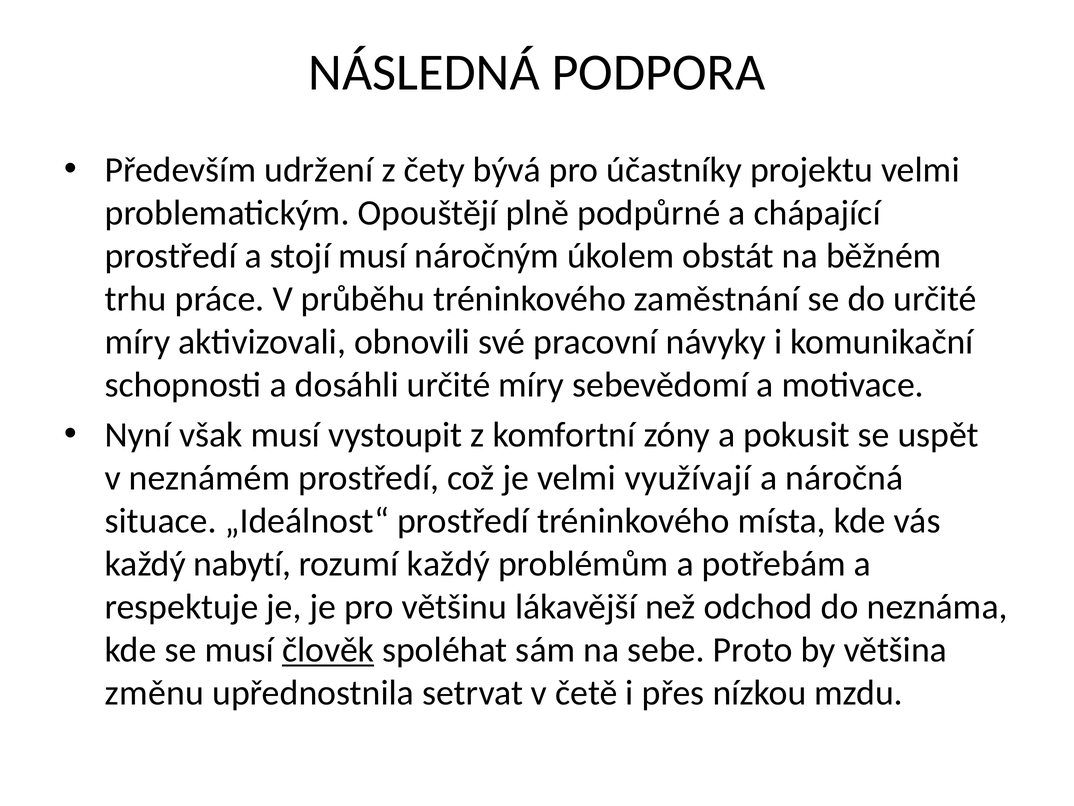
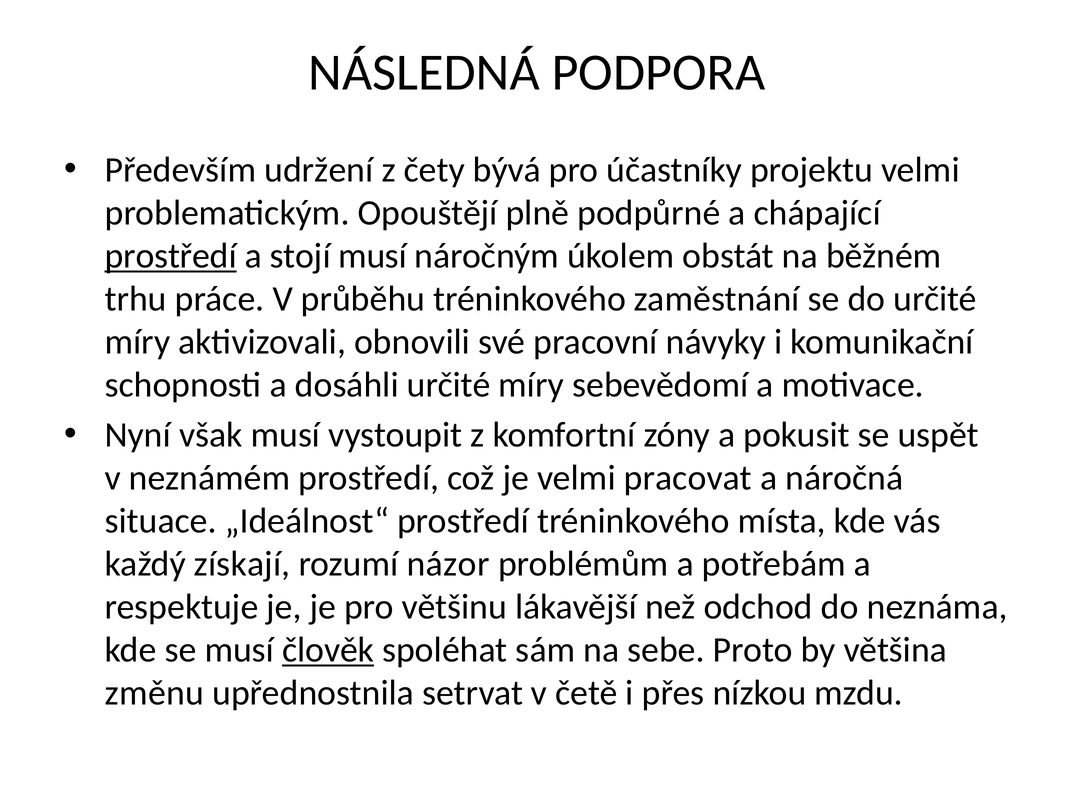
prostředí underline: none -> present (171, 256)
využívají: využívají -> pracovat (688, 478)
nabytí: nabytí -> získají (242, 564)
rozumí každý: každý -> názor (448, 564)
